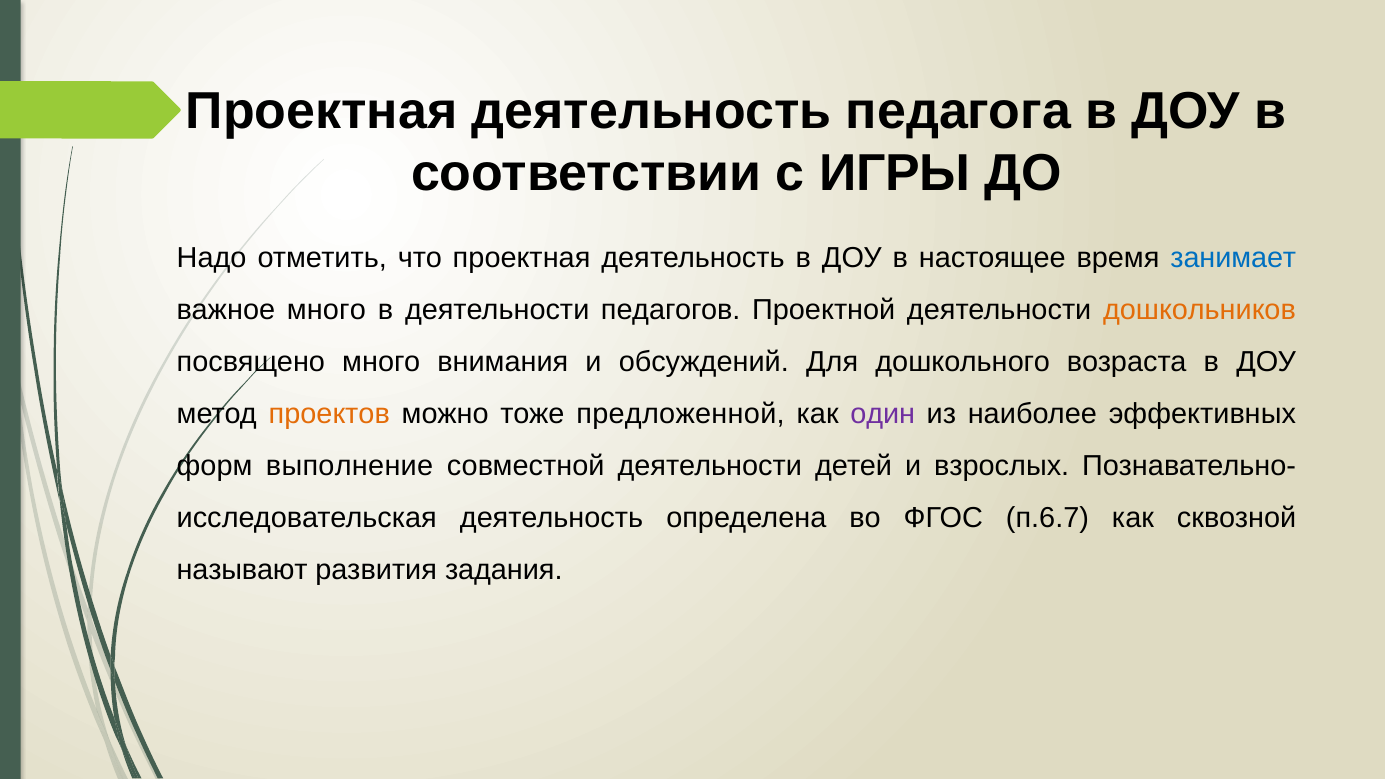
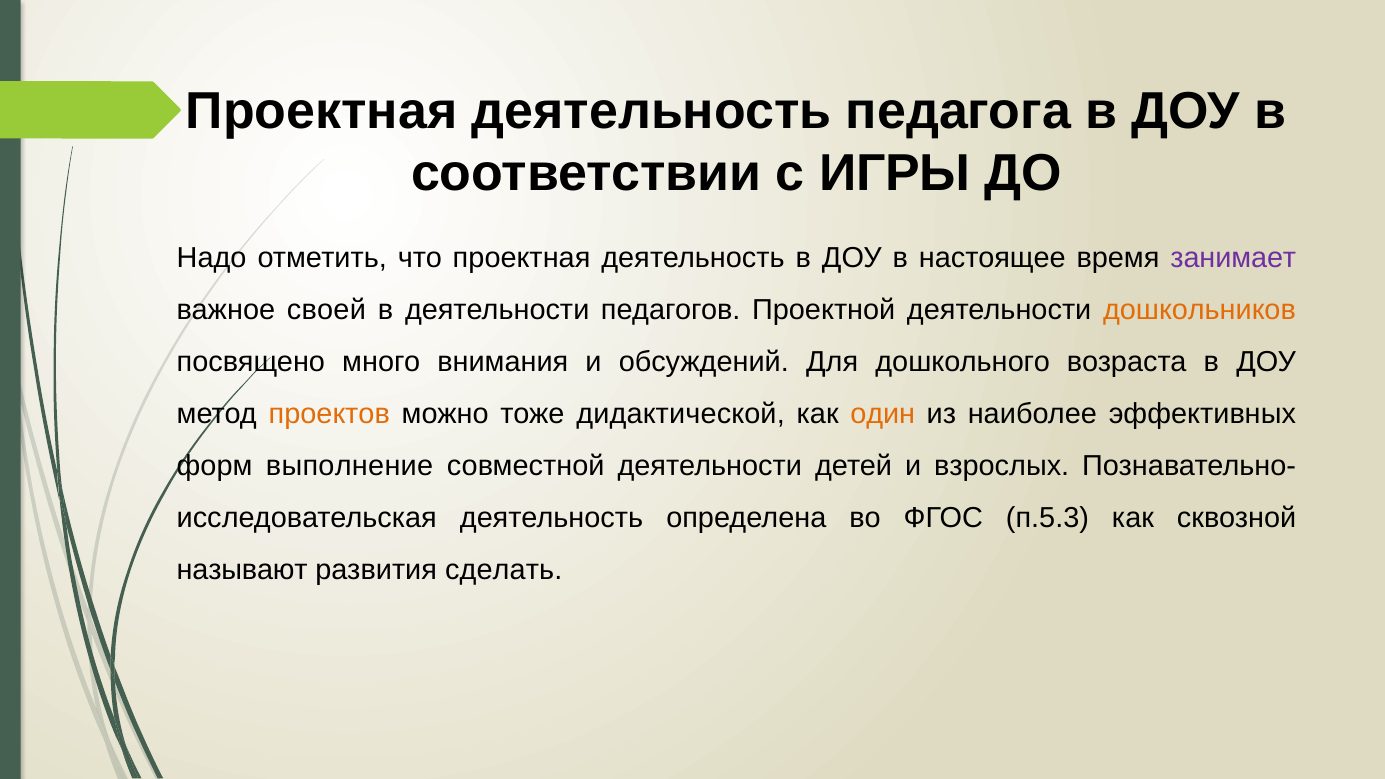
занимает colour: blue -> purple (1233, 258)
важное много: много -> своей (326, 310)
предложенной: предложенной -> дидактической (681, 414)
один colour: purple -> orange (883, 414)
п.6.7: п.6.7 -> п.5.3 (1047, 518)
задания: задания -> сделать (504, 570)
